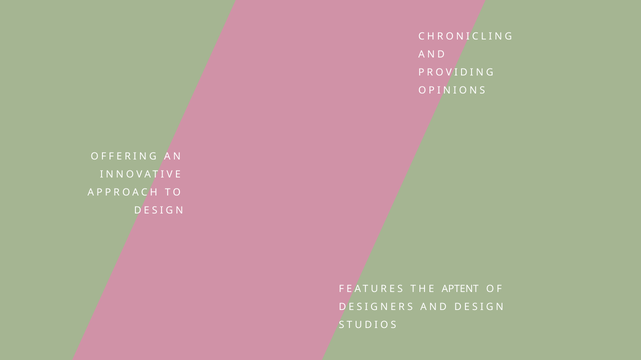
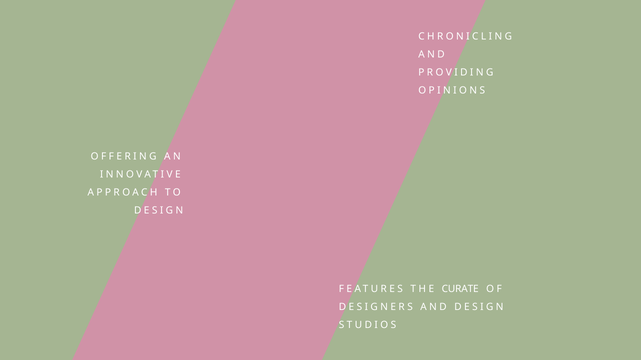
APTENT: APTENT -> CURATE (460, 289)
